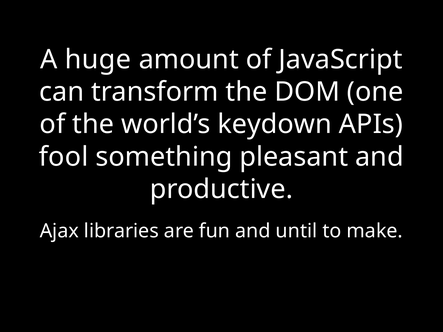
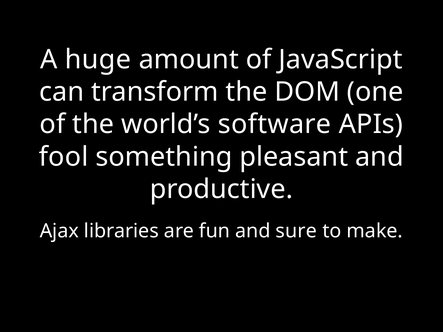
keydown: keydown -> software (275, 124)
until: until -> sure (296, 231)
